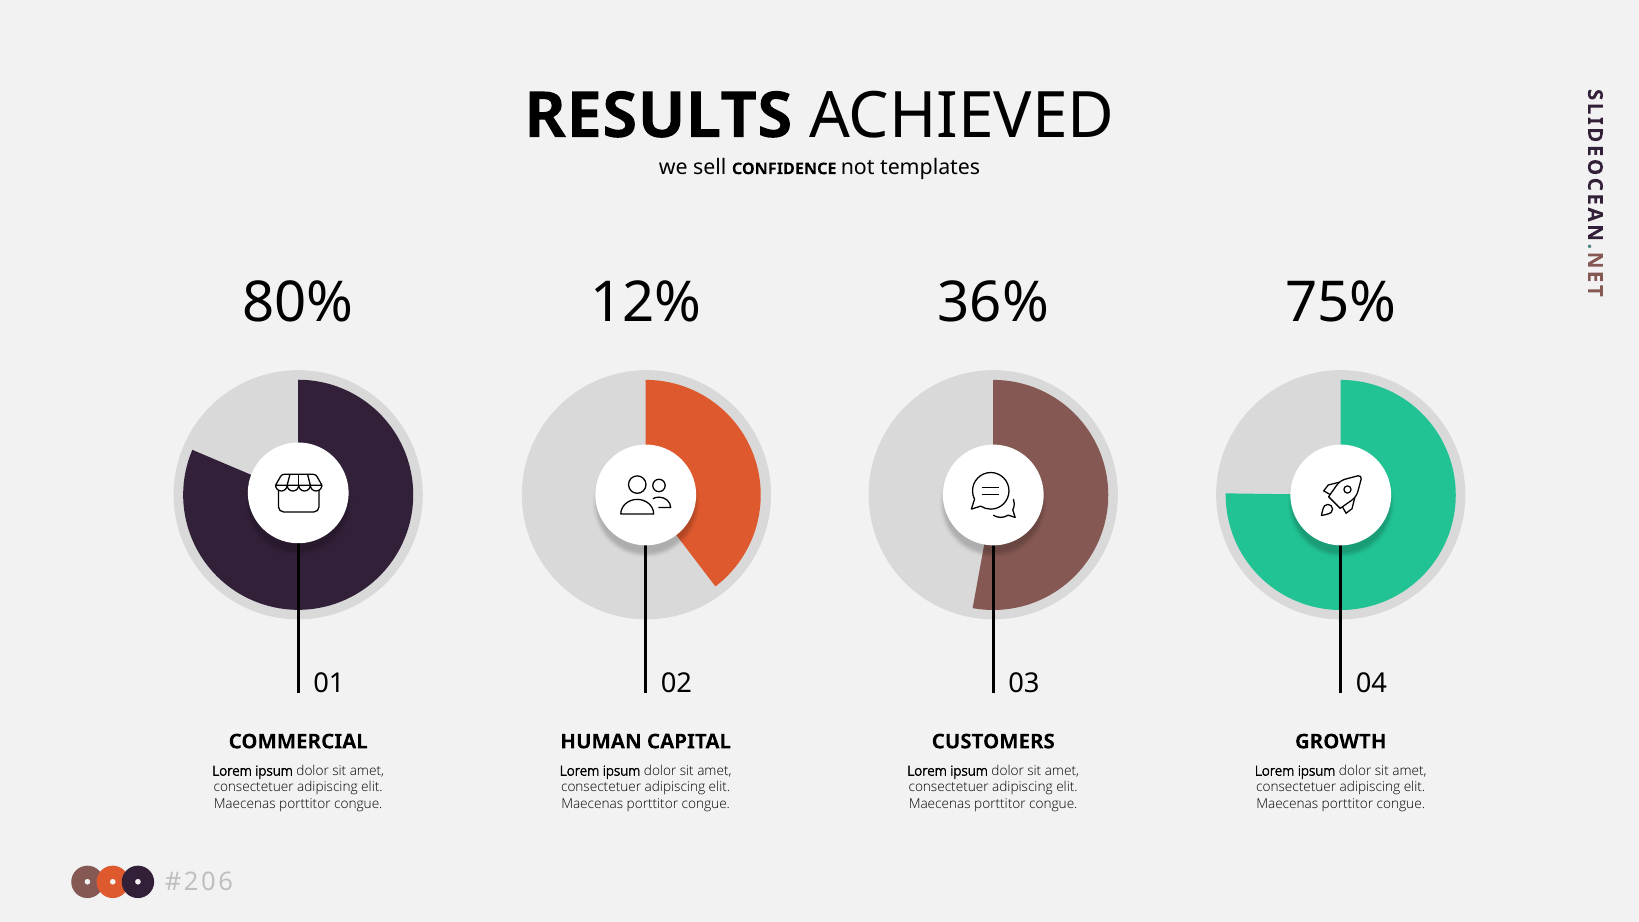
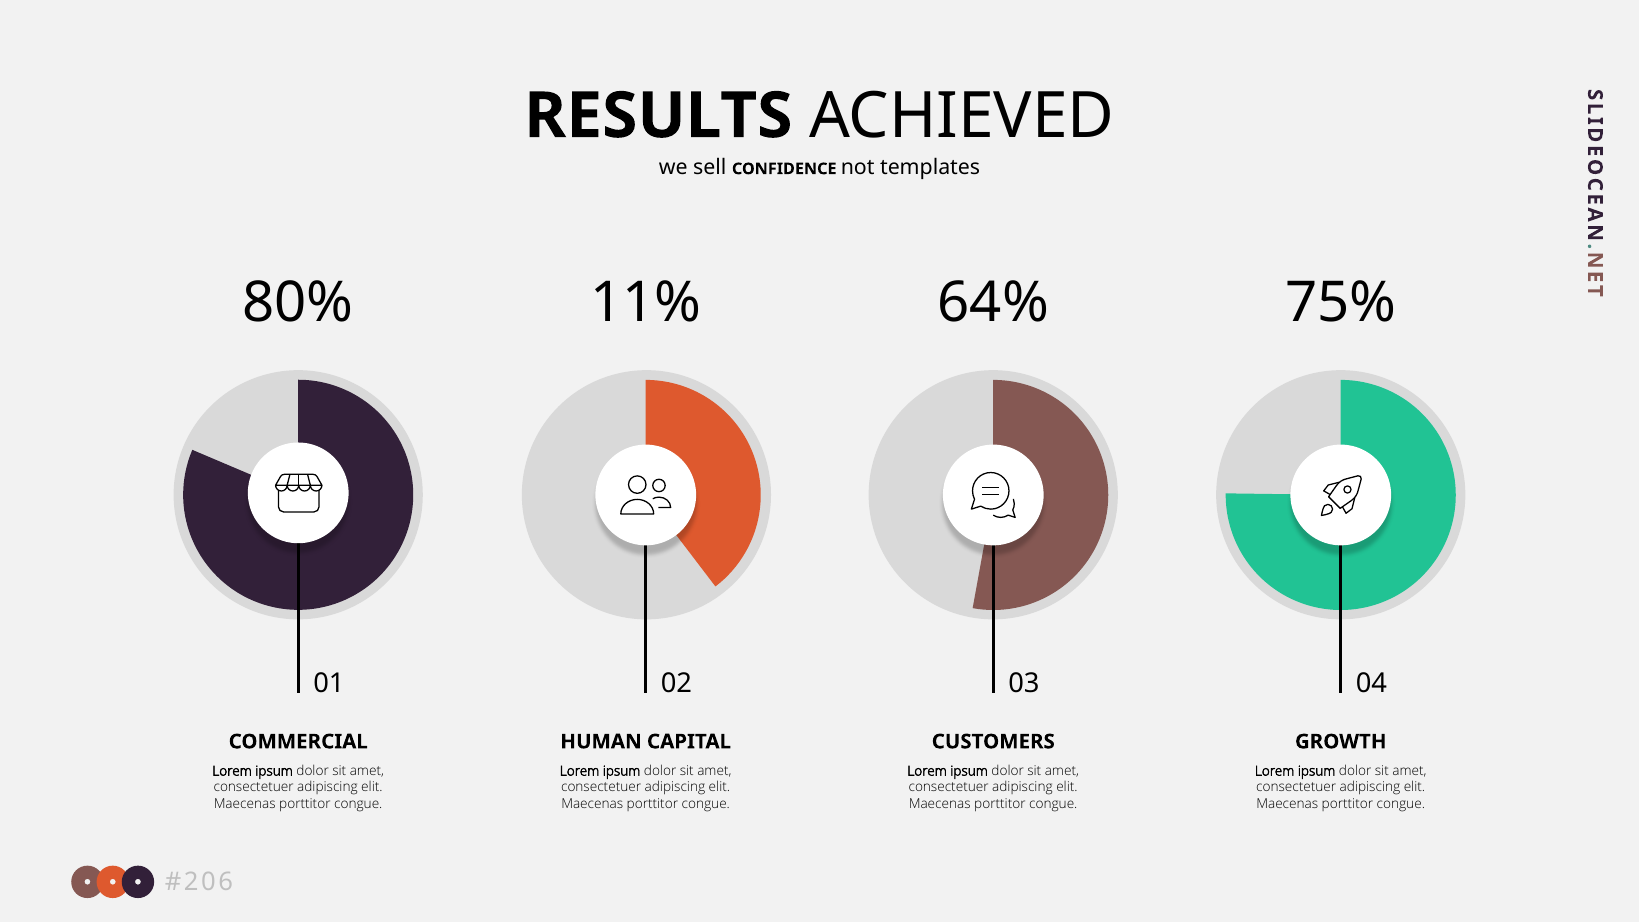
12%: 12% -> 11% (646, 303)
36%: 36% -> 64% (993, 303)
